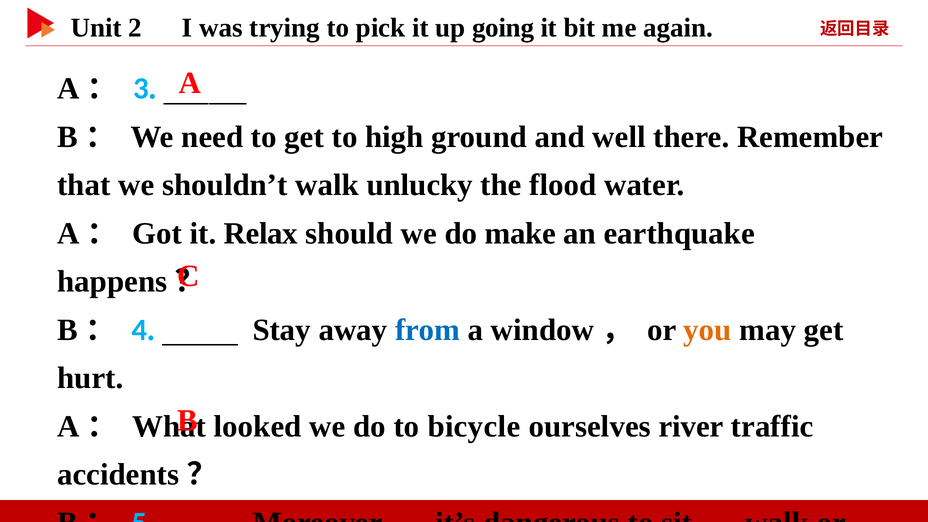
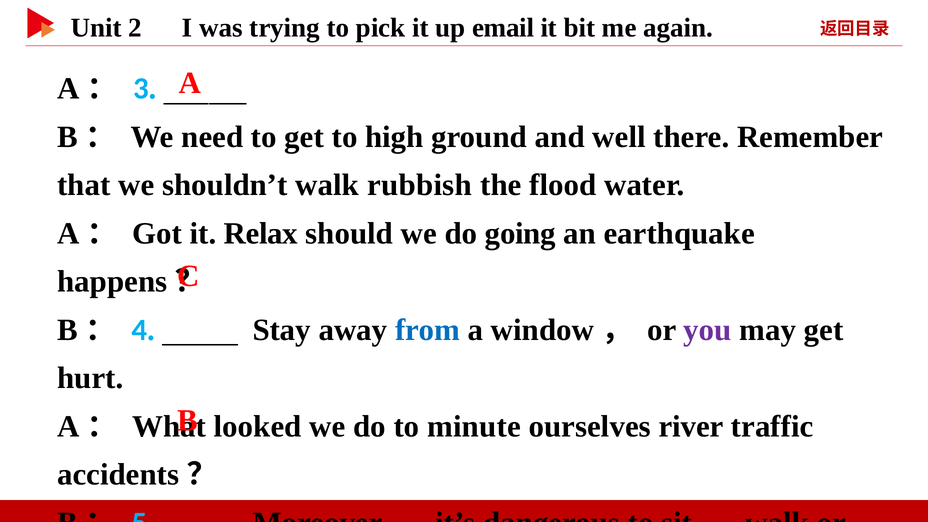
going: going -> email (503, 28)
unlucky: unlucky -> rubbish (420, 185)
make: make -> going (520, 233)
you colour: orange -> purple (708, 330)
to bicycle: bicycle -> minute (474, 426)
